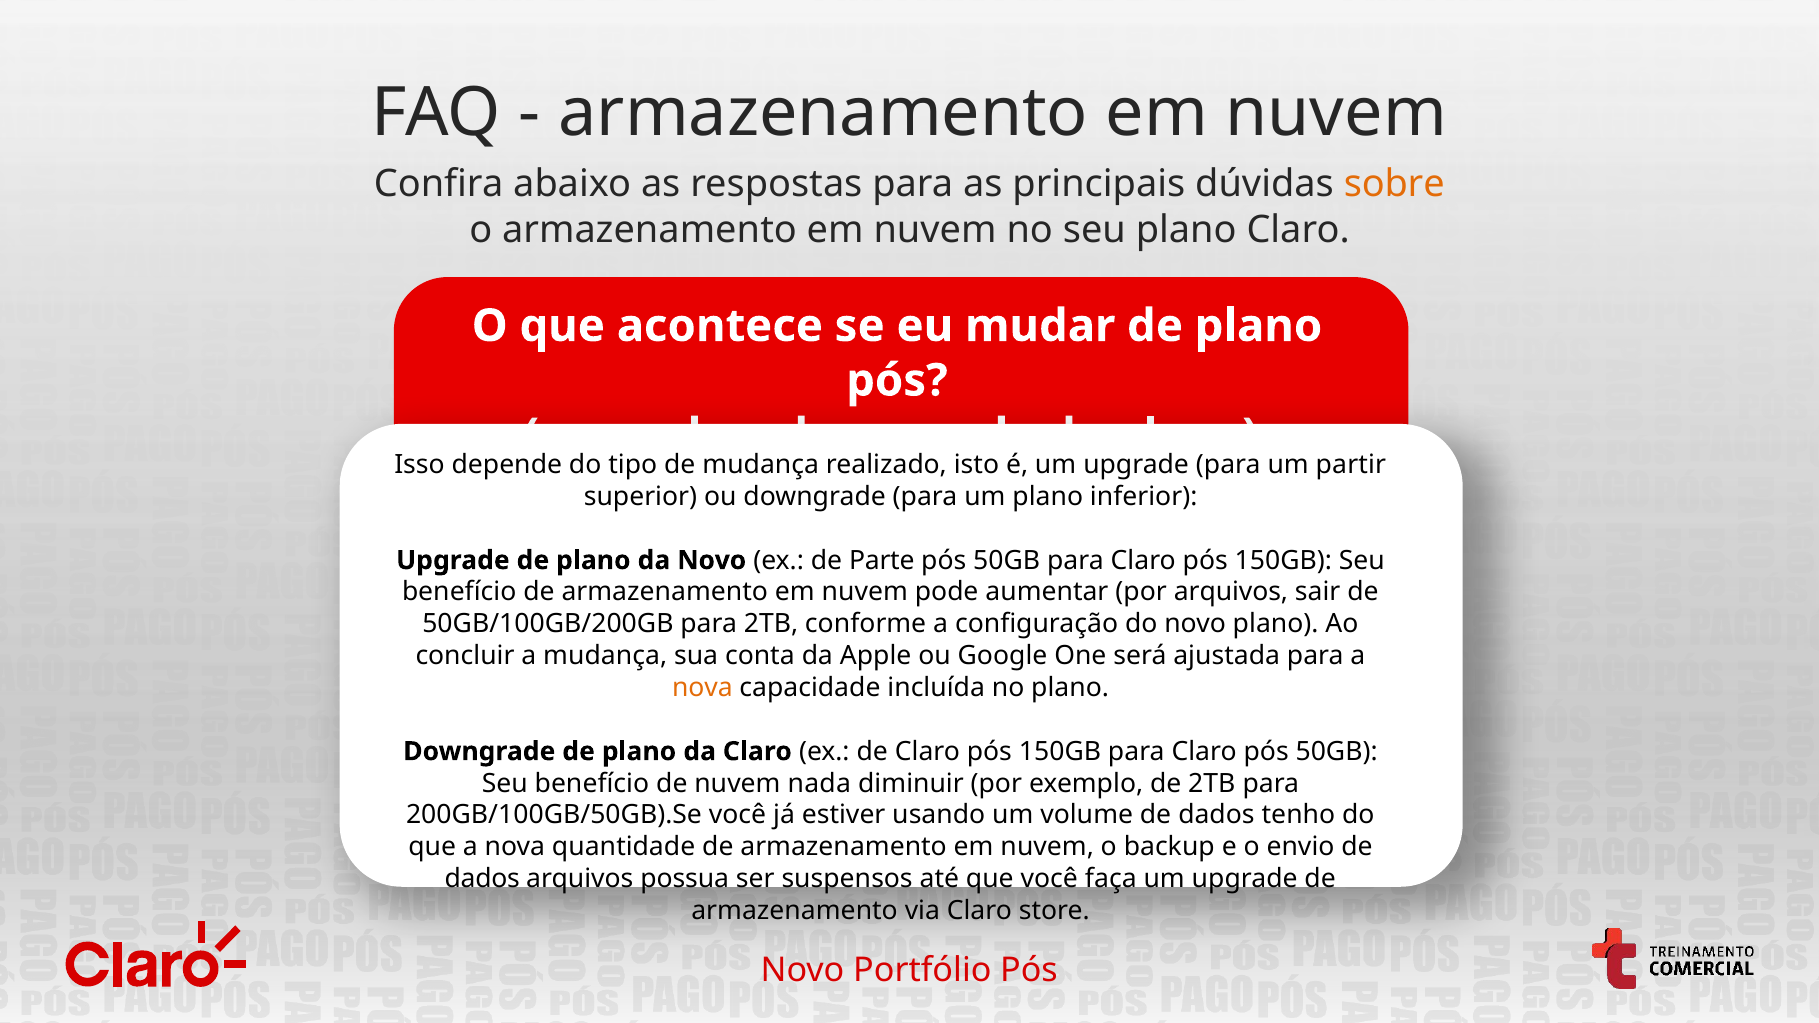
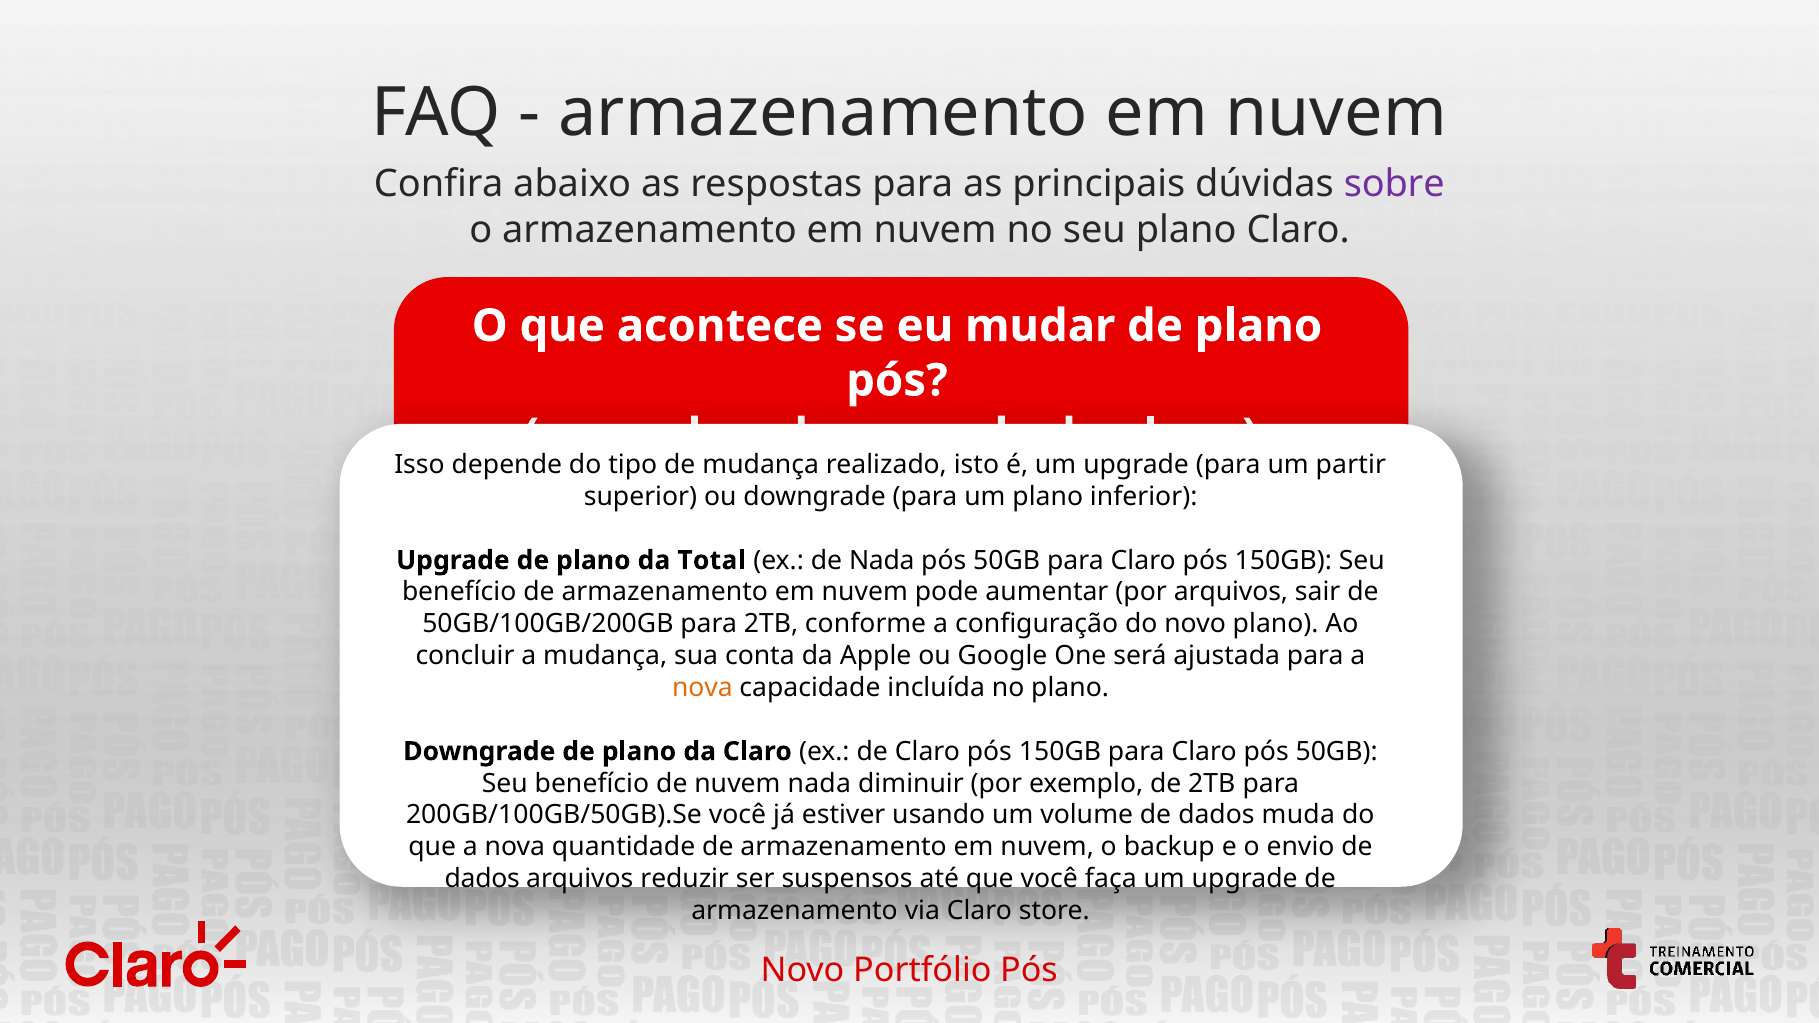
sobre colour: orange -> purple (1394, 184)
da Novo: Novo -> Total (711, 560)
de Parte: Parte -> Nada (882, 560)
tenho: tenho -> muda (1298, 815)
possua: possua -> reduzir (685, 879)
